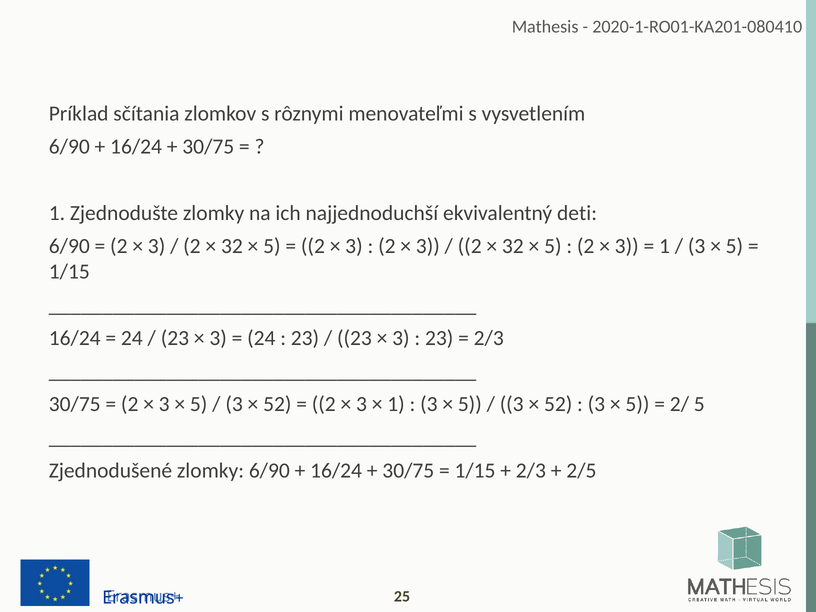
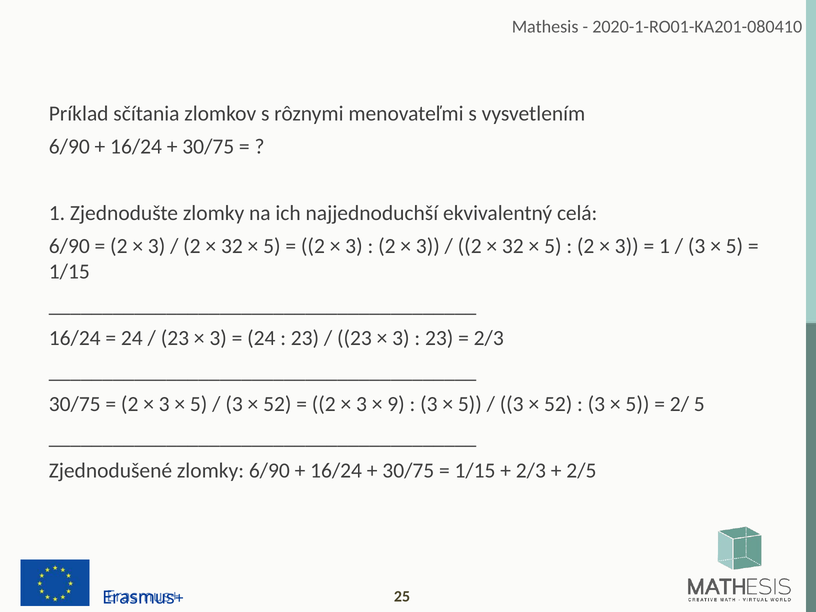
deti: deti -> celá (577, 213)
1: 1 -> 9 (396, 404)
